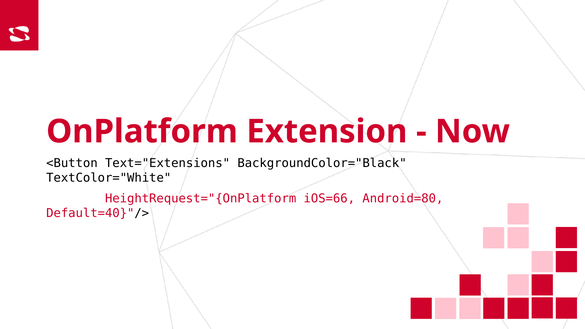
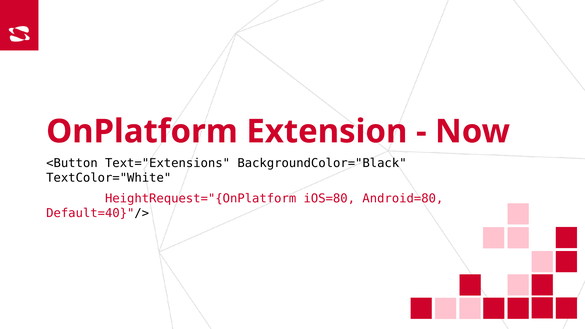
iOS=66: iOS=66 -> iOS=80 (329, 199)
